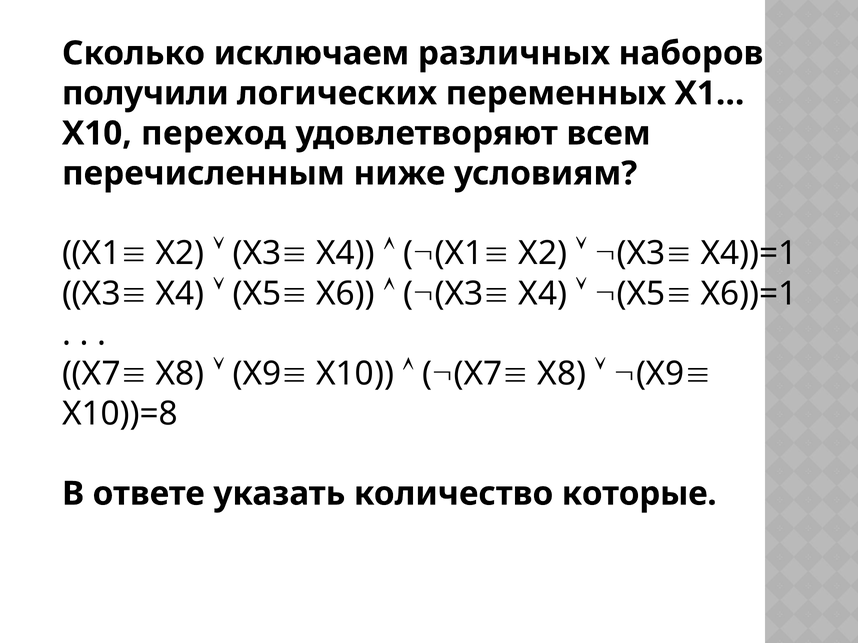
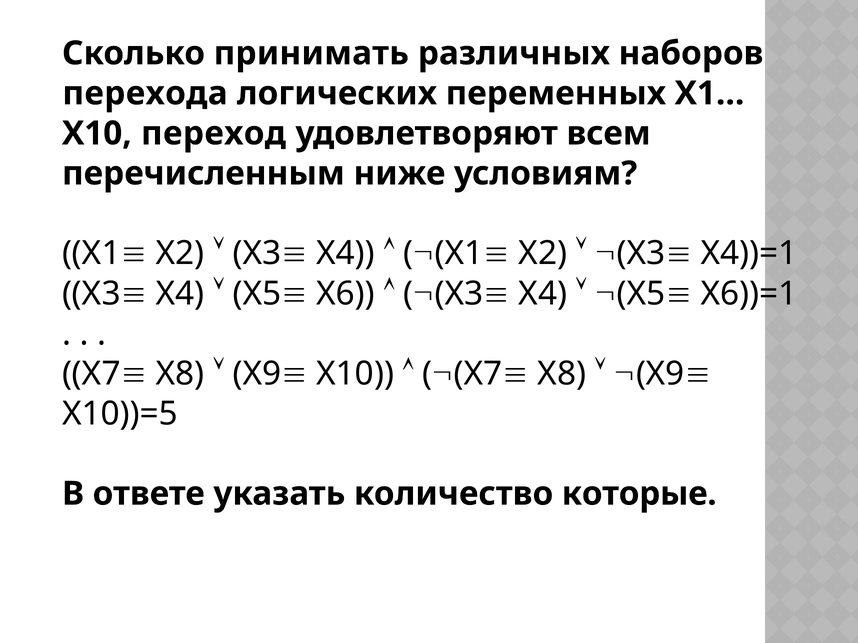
исключаем: исключаем -> принимать (311, 53)
получили: получили -> перехода (145, 93)
Х10))=8: Х10))=8 -> Х10))=5 (120, 414)
